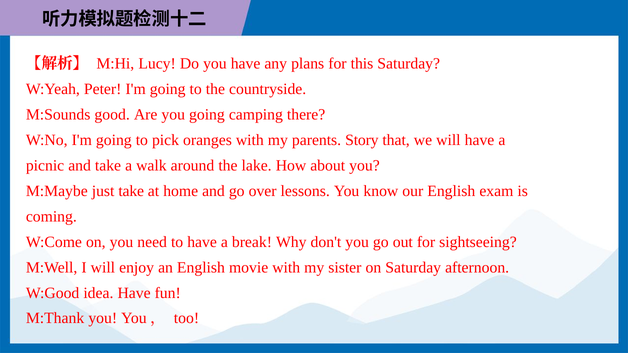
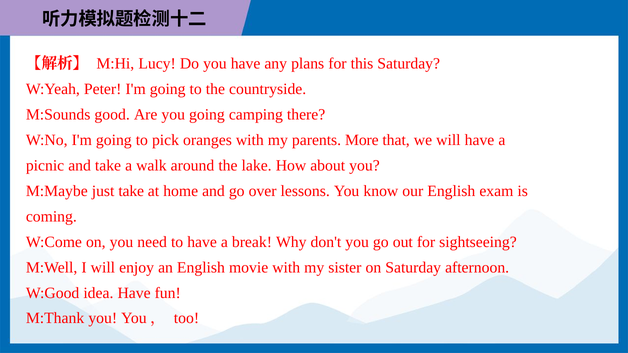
Story: Story -> More (362, 140)
